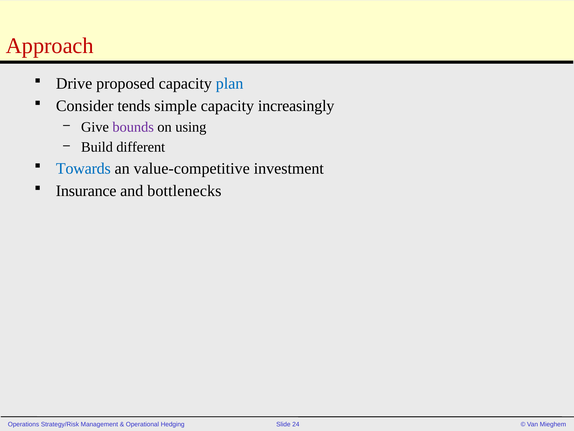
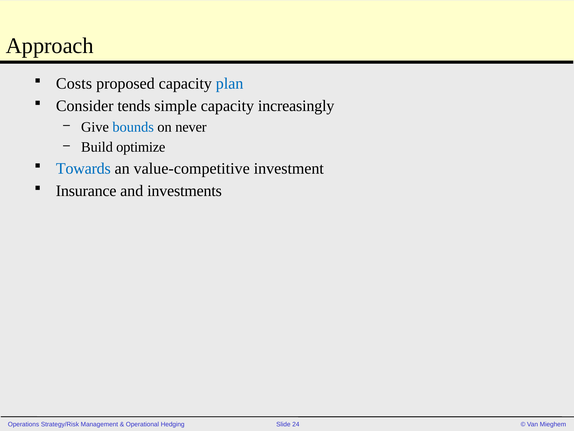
Approach colour: red -> black (50, 46)
Drive: Drive -> Costs (74, 84)
bounds colour: purple -> blue (133, 127)
using: using -> never (191, 127)
different: different -> optimize (141, 147)
bottlenecks: bottlenecks -> investments (185, 191)
